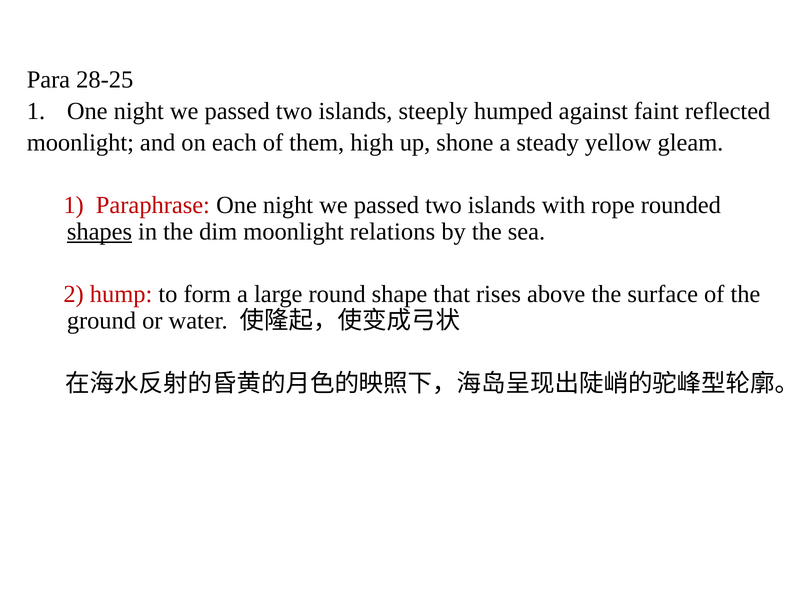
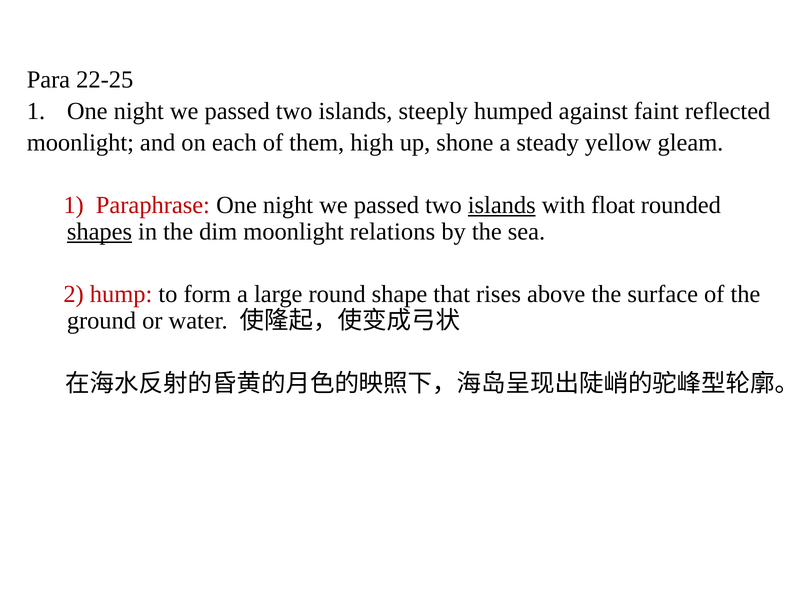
28-25: 28-25 -> 22-25 (105, 80)
islands underline: none -> present (502, 205)
rope: rope -> float (613, 205)
